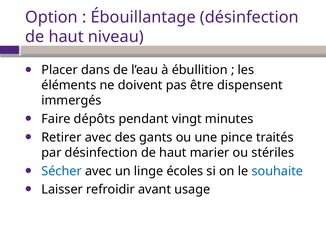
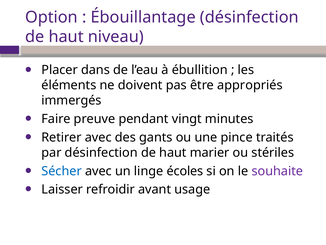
dispensent: dispensent -> appropriés (250, 85)
dépôts: dépôts -> preuve (95, 119)
souhaite colour: blue -> purple (277, 171)
